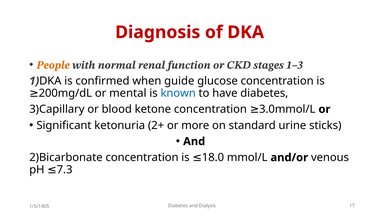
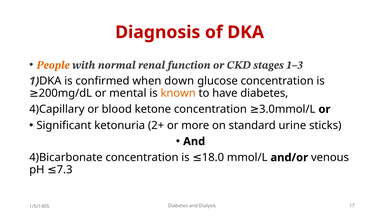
guide: guide -> down (179, 81)
known colour: blue -> orange (178, 93)
3)Capillary: 3)Capillary -> 4)Capillary (57, 109)
2)Bicarbonate: 2)Bicarbonate -> 4)Bicarbonate (66, 158)
